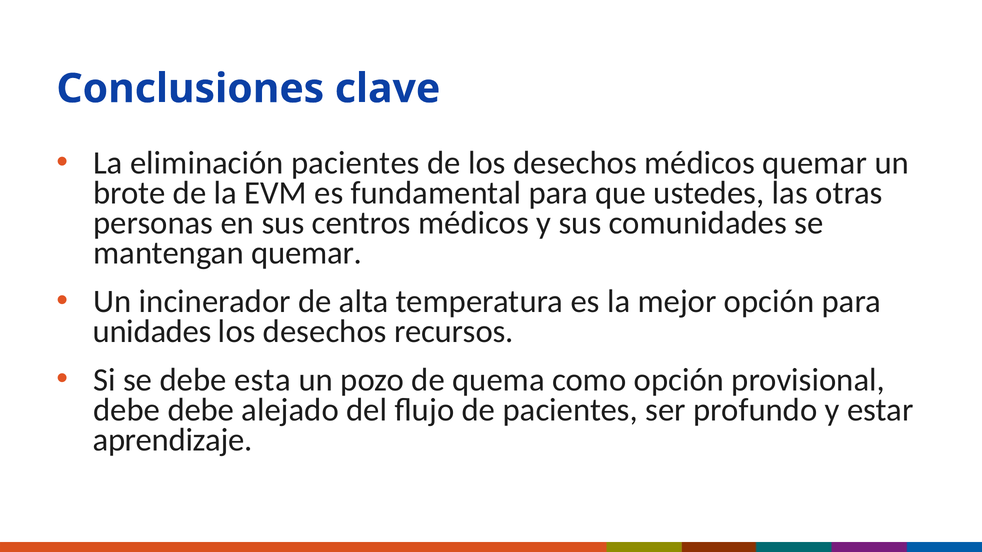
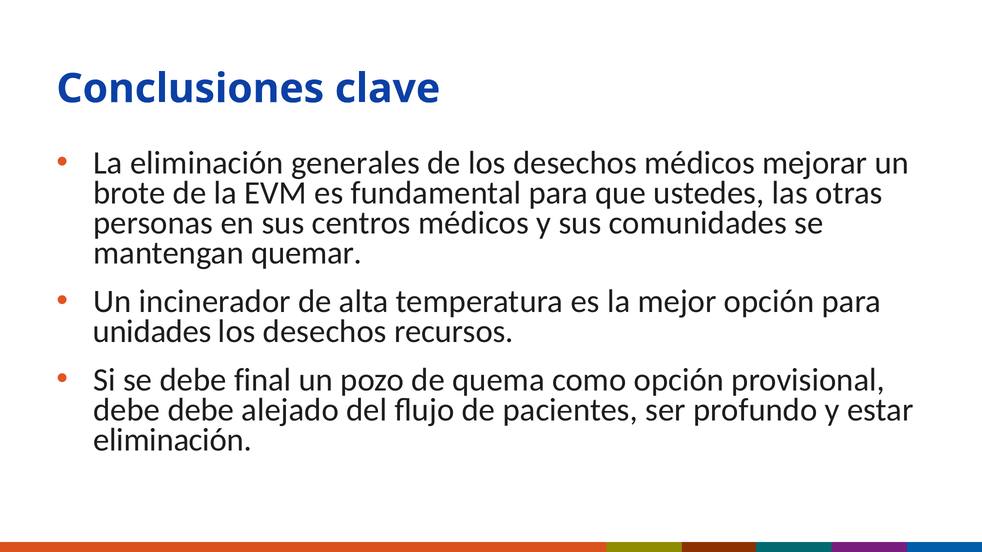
eliminación pacientes: pacientes -> generales (355, 163)
médicos quemar: quemar -> mejorar (815, 163)
esta: esta -> final (263, 380)
aprendizaje: aprendizaje -> eliminación (173, 440)
